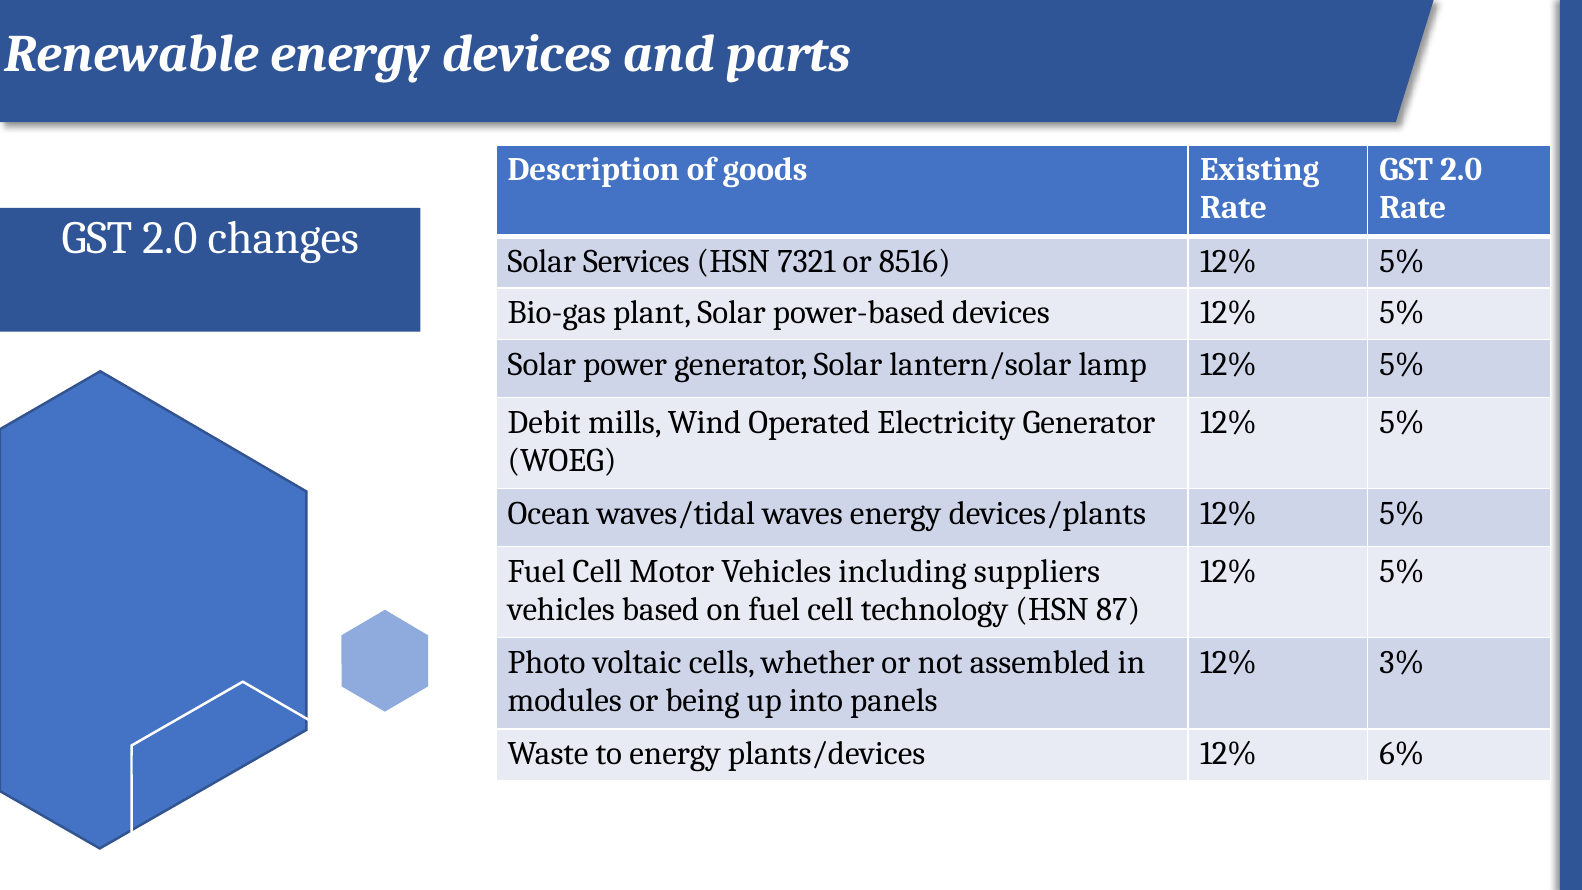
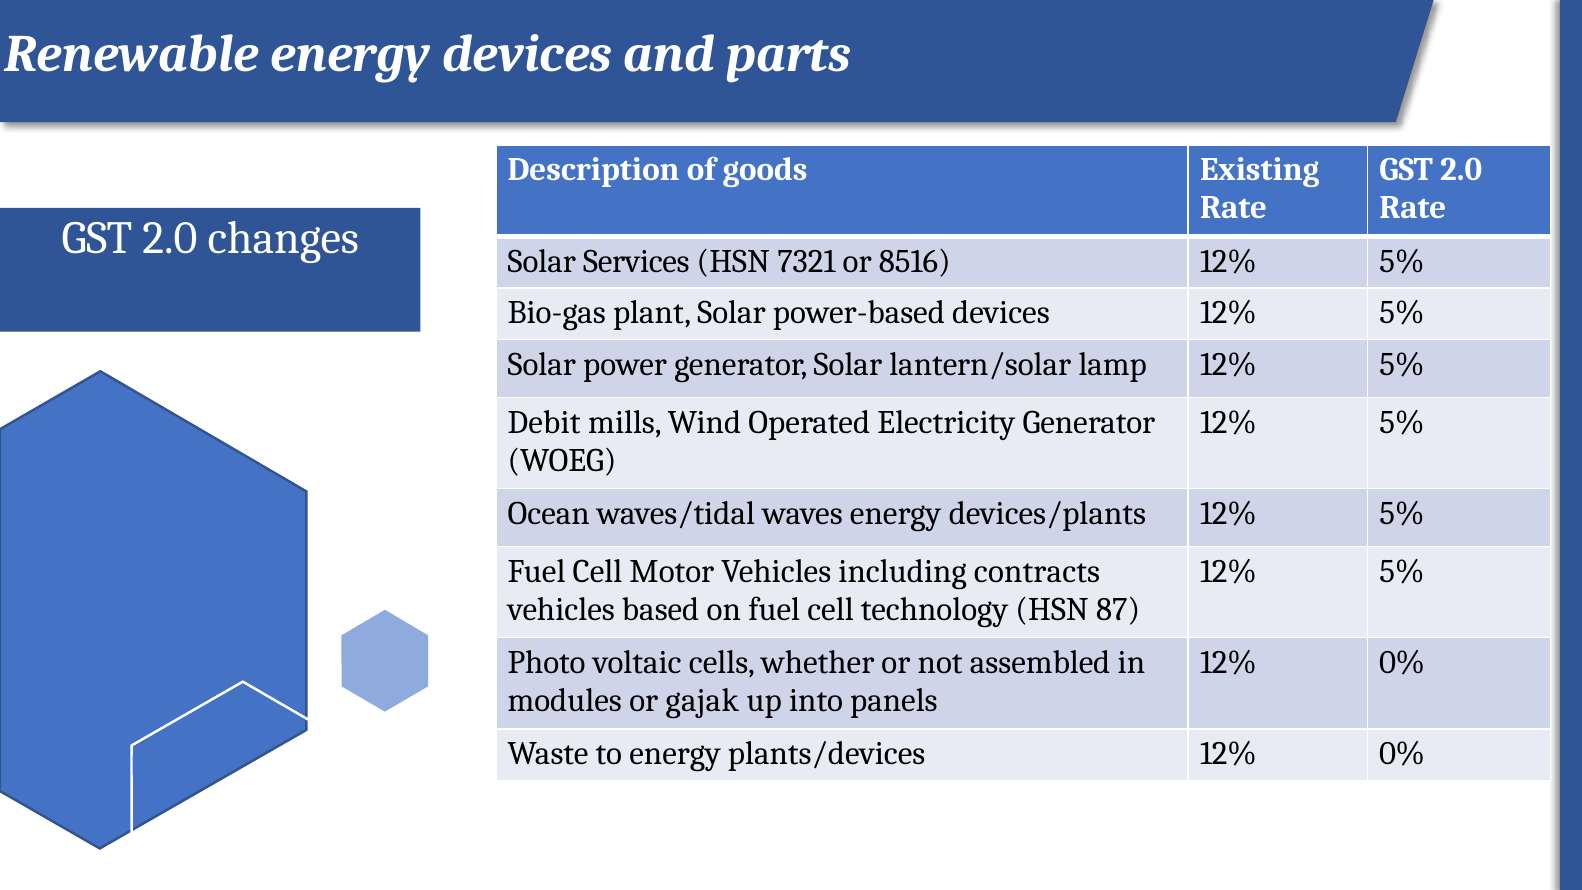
suppliers: suppliers -> contracts (1037, 571)
3%: 3% -> 0% (1402, 662)
being: being -> gajak (702, 700)
plants/devices 12% 6%: 6% -> 0% (1402, 753)
